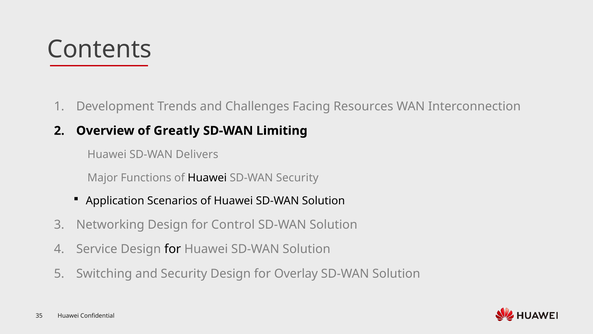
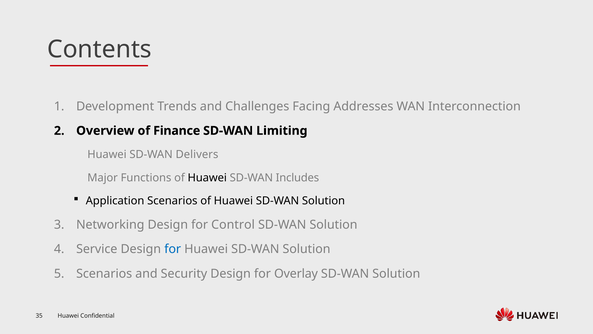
Resources: Resources -> Addresses (363, 106)
Greatly: Greatly -> Finance (177, 131)
SD-WAN Security: Security -> Includes (297, 177)
for colour: black -> blue (173, 249)
Switching: Switching -> Scenarios (104, 273)
